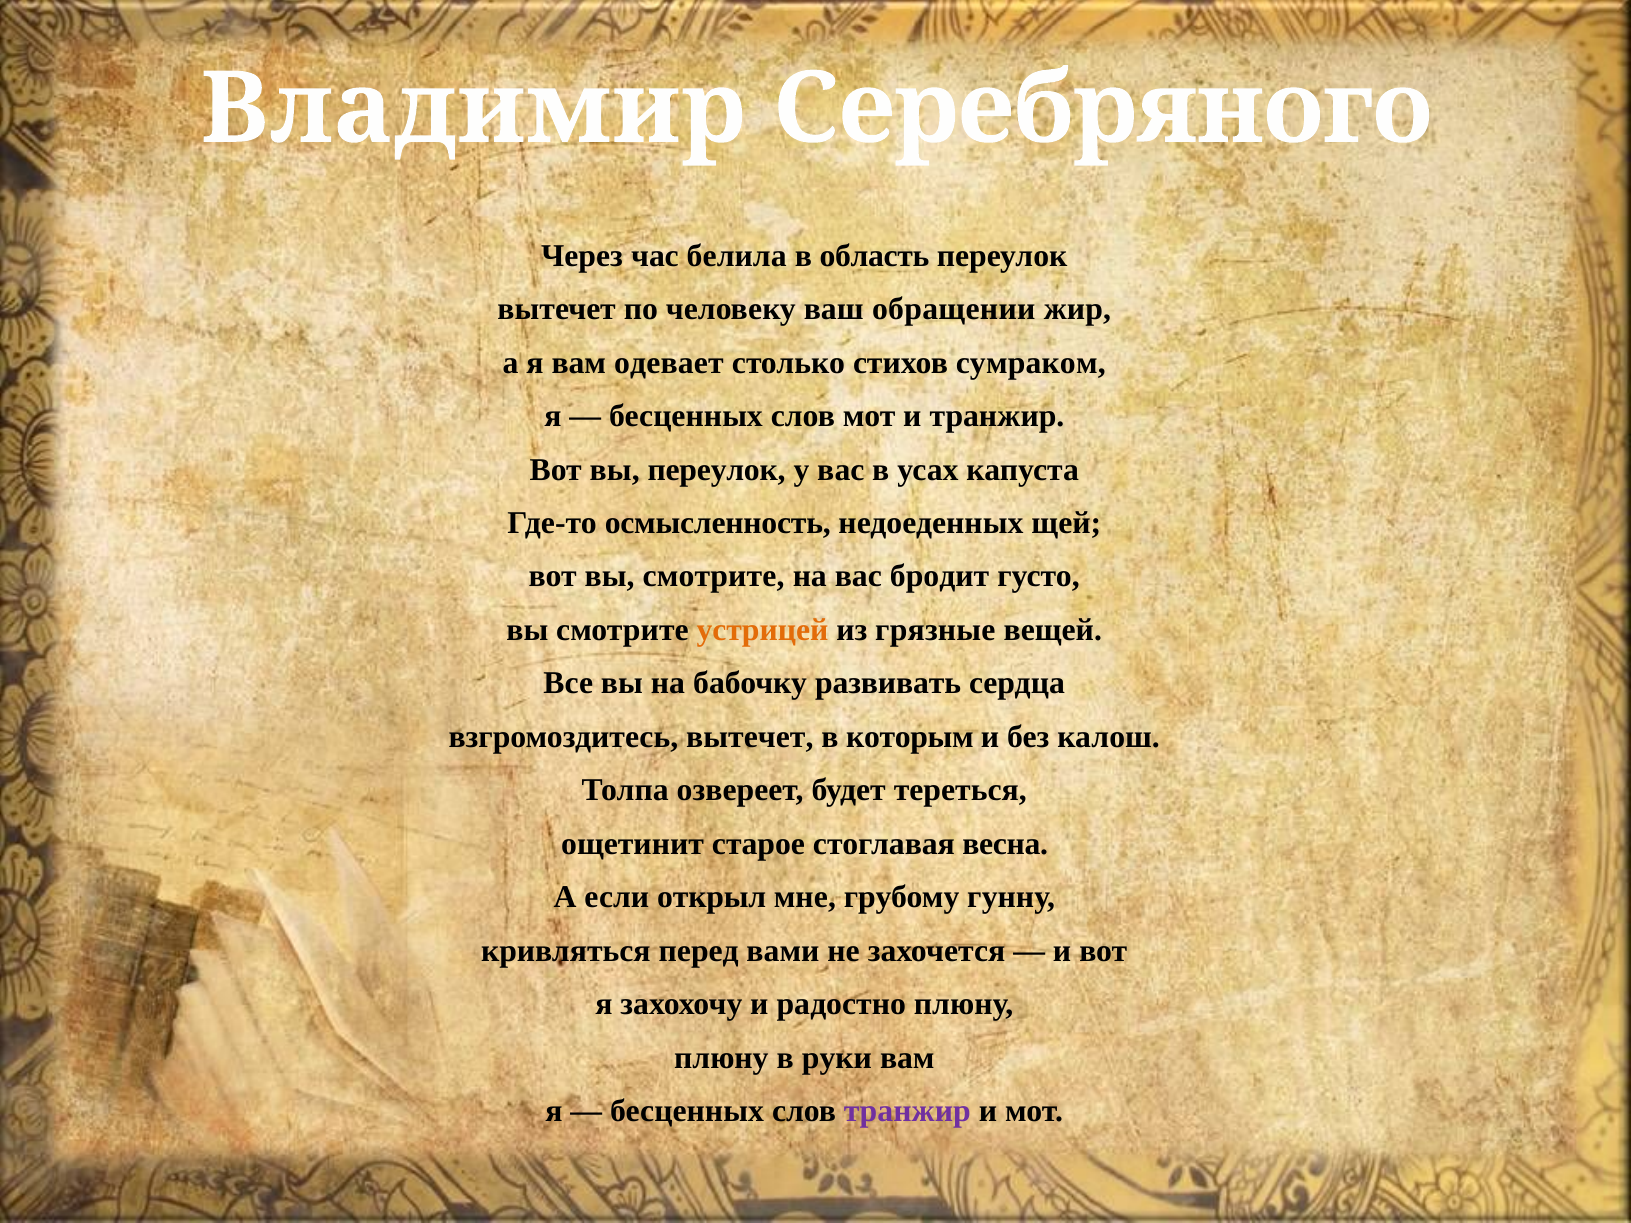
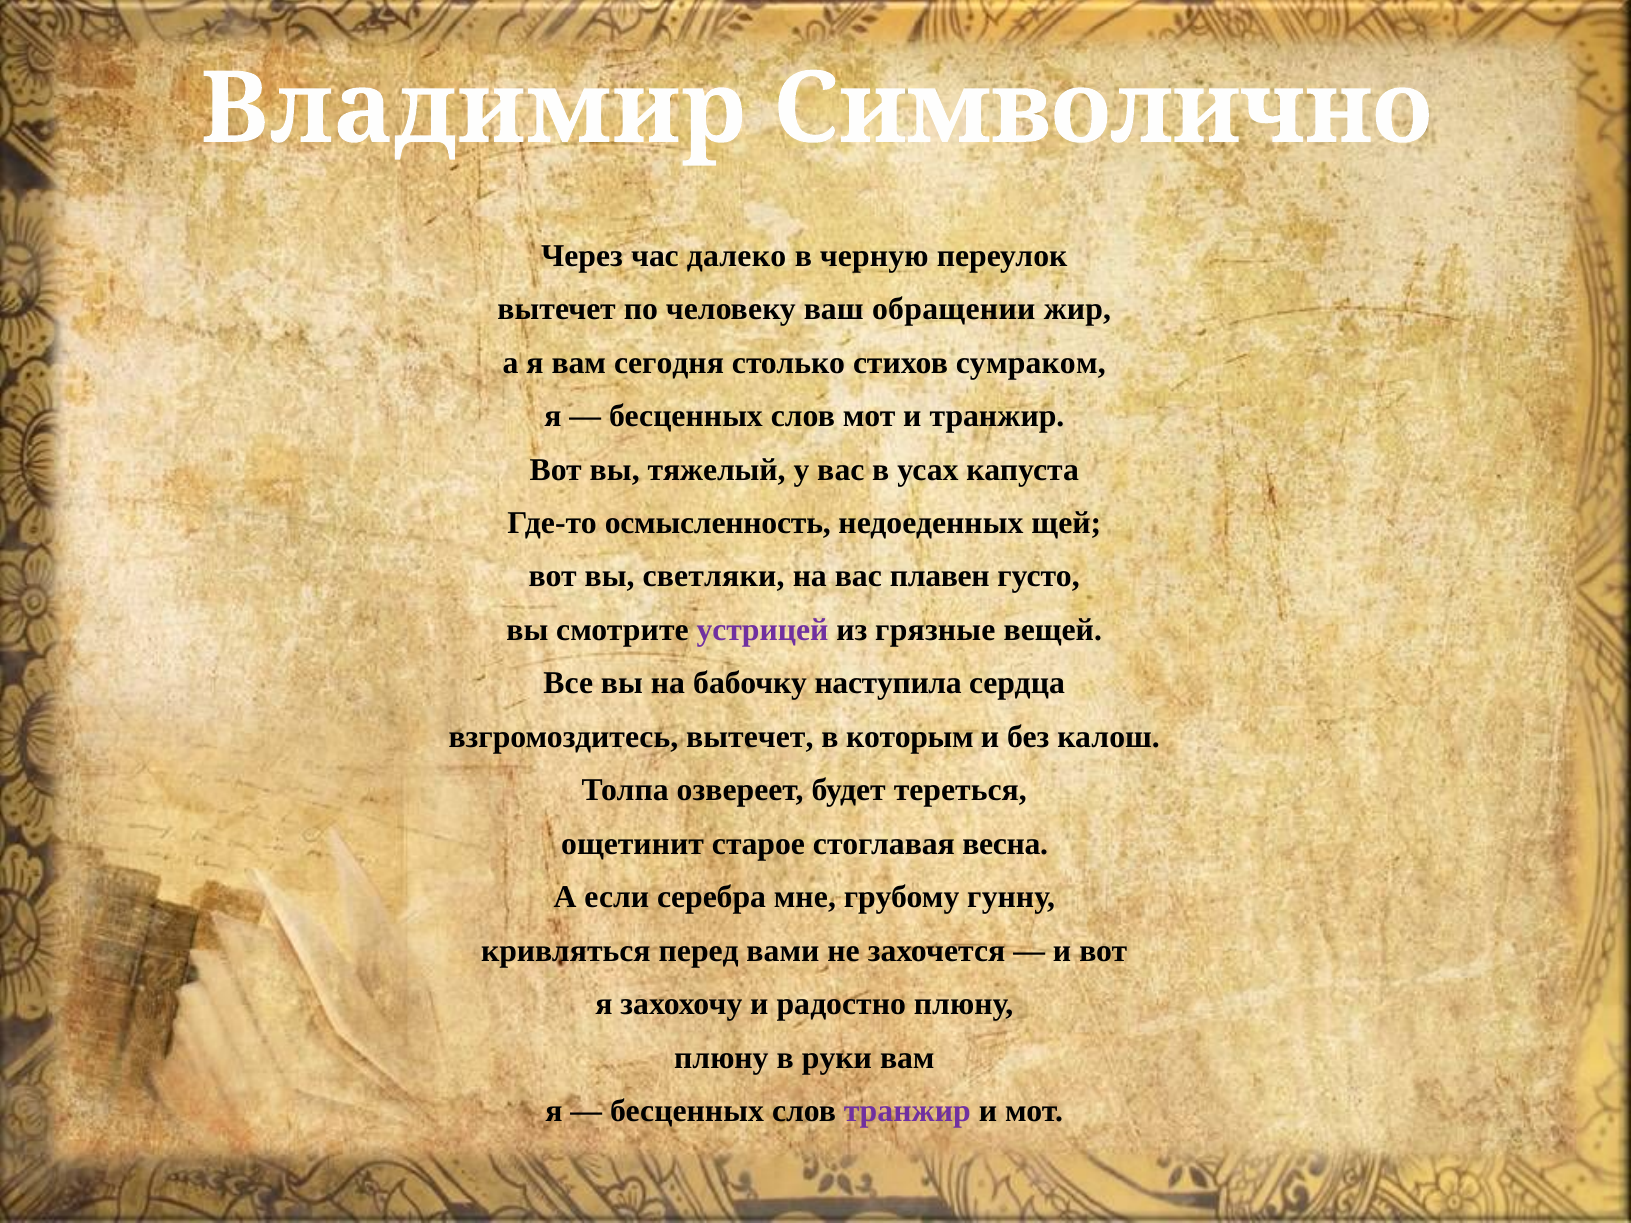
Серебряного: Серебряного -> Символично (1103, 109)
белила: белила -> далеко (737, 256)
область: область -> черную (874, 256)
одевает: одевает -> сегодня (669, 363)
вы переулок: переулок -> тяжелый (717, 470)
вот вы смотрите: смотрите -> светляки (714, 577)
бродит: бродит -> плавен (940, 577)
устрицей colour: orange -> purple (762, 630)
развивать: развивать -> наступила (888, 684)
открыл: открыл -> серебра (712, 898)
